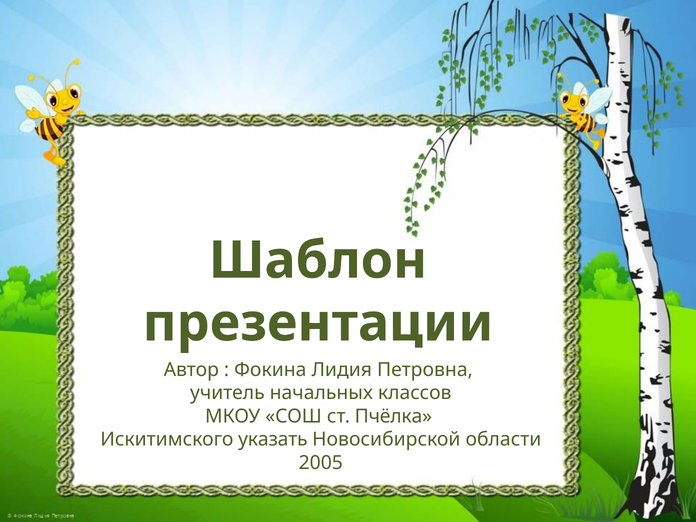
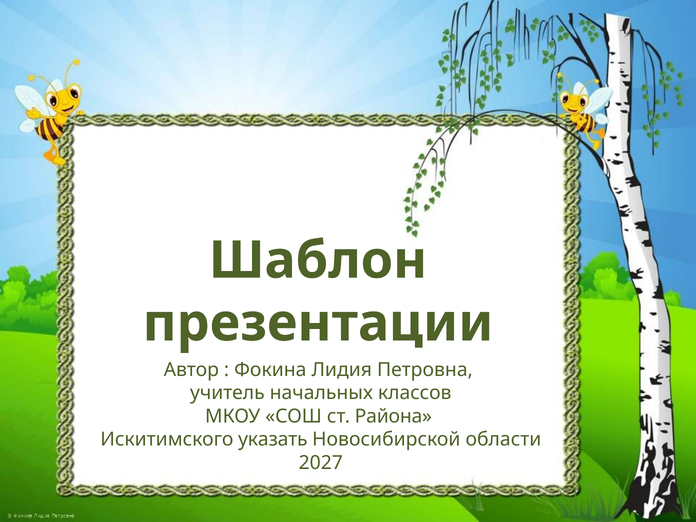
Пчёлка: Пчёлка -> Района (393, 416)
2005: 2005 -> 2027 (321, 463)
